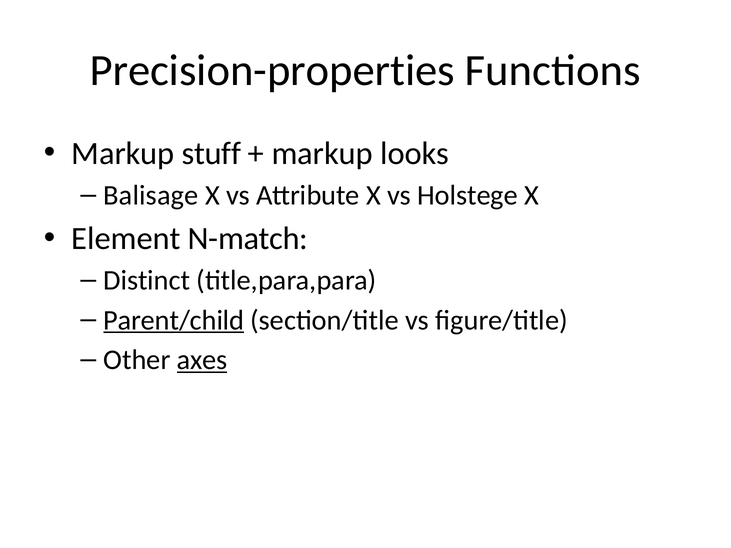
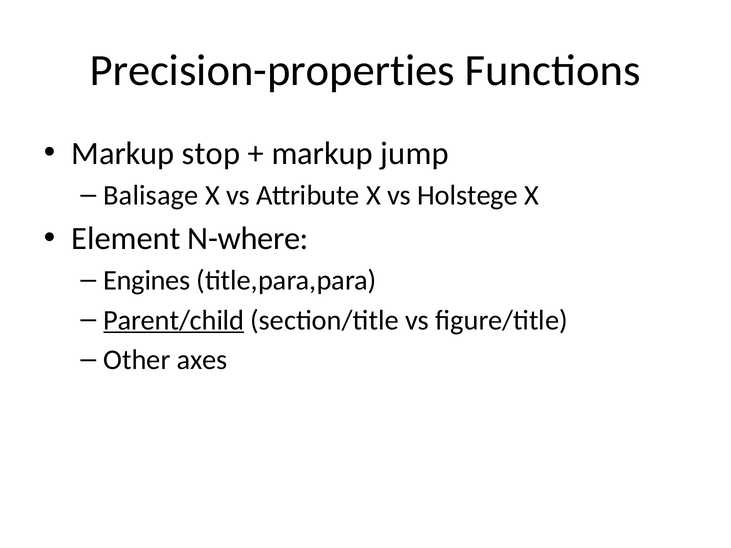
stuff: stuff -> stop (211, 153)
looks: looks -> jump (415, 153)
N-match: N-match -> N-where (248, 239)
Distinct: Distinct -> Engines (147, 281)
axes underline: present -> none (202, 360)
